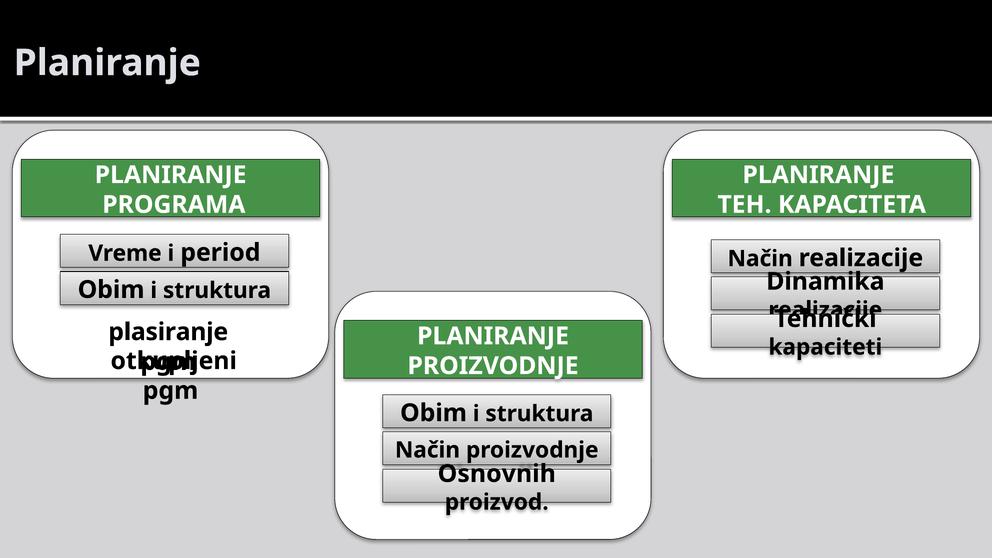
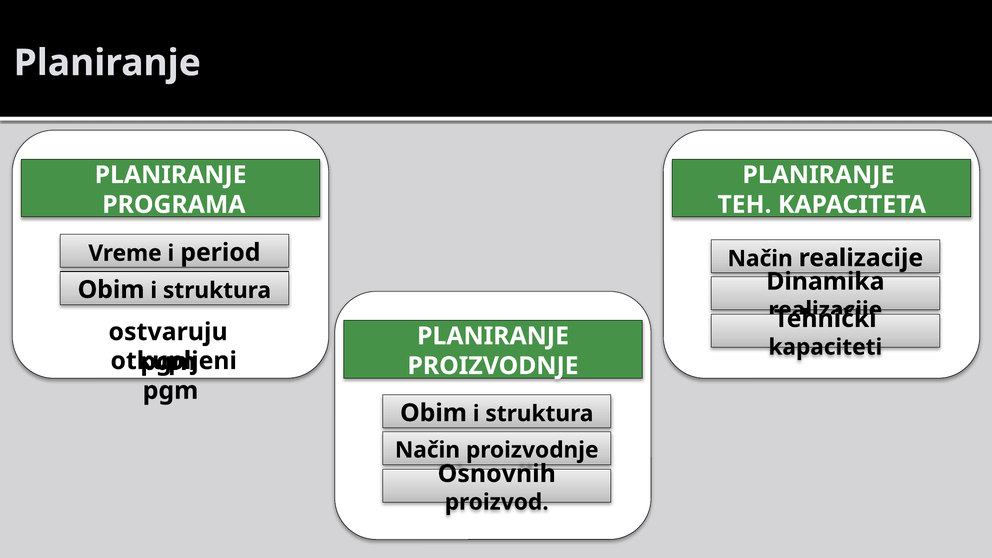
plasiranje: plasiranje -> ostvaruju (168, 332)
